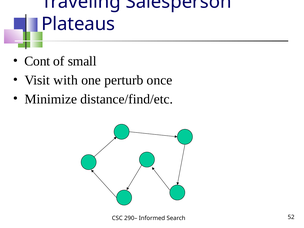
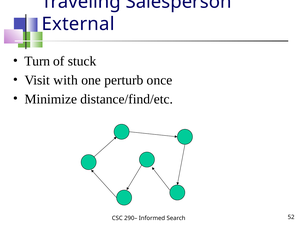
Plateaus: Plateaus -> External (78, 24)
Cont: Cont -> Turn (37, 61)
small: small -> stuck (82, 61)
